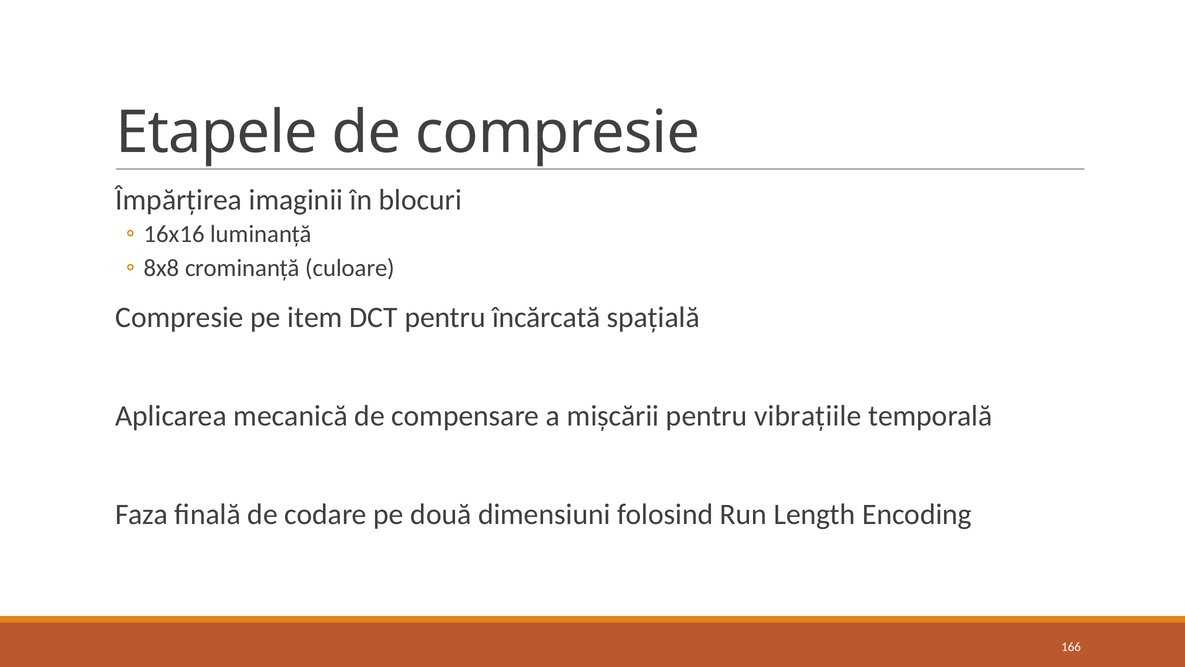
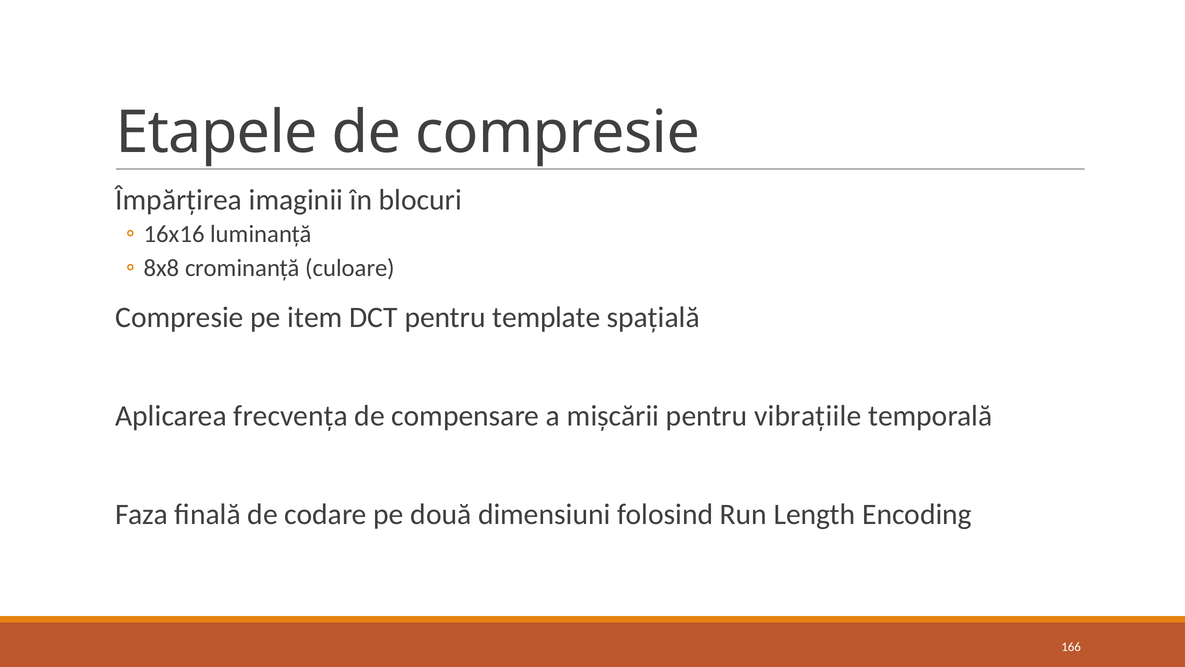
încărcată: încărcată -> template (546, 317)
mecanică: mecanică -> frecvența (291, 416)
